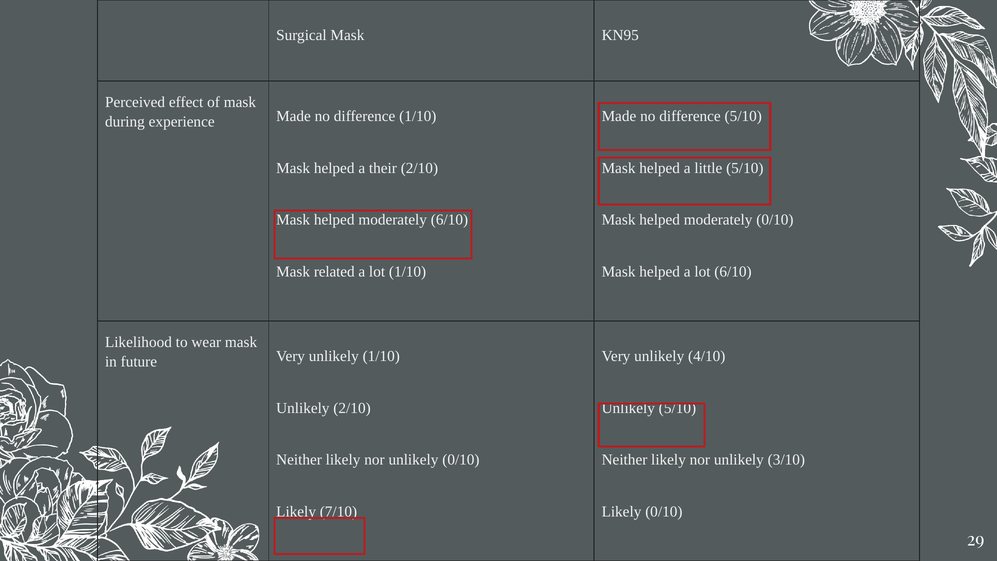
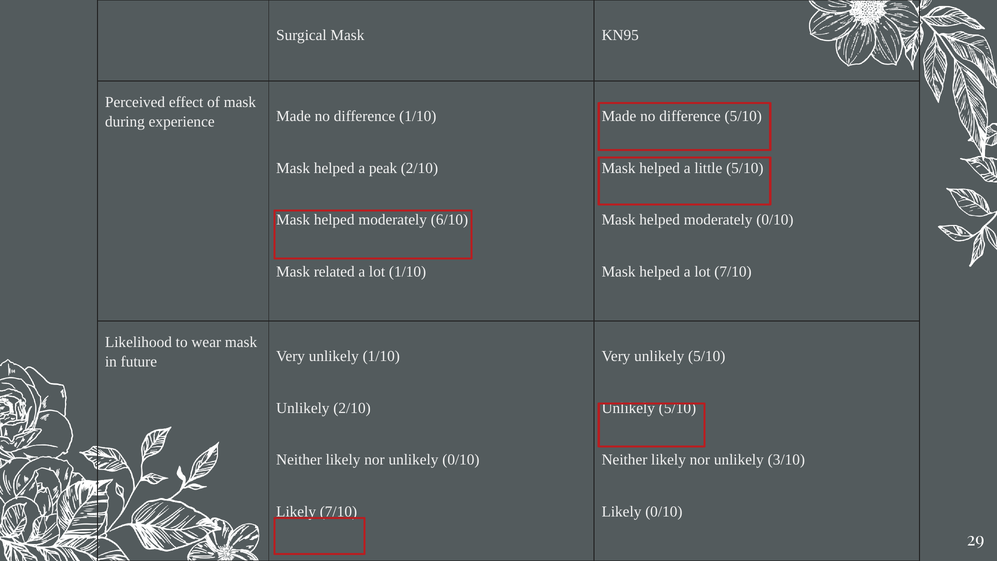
their: their -> peak (383, 168)
lot 6/10: 6/10 -> 7/10 (733, 272)
Very unlikely 4/10: 4/10 -> 5/10 (707, 356)
